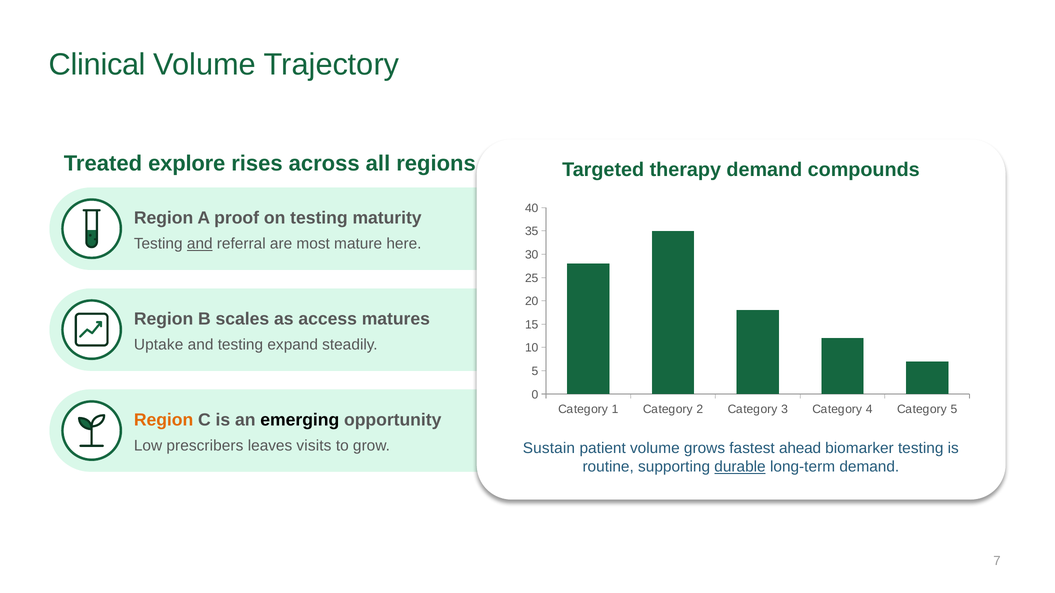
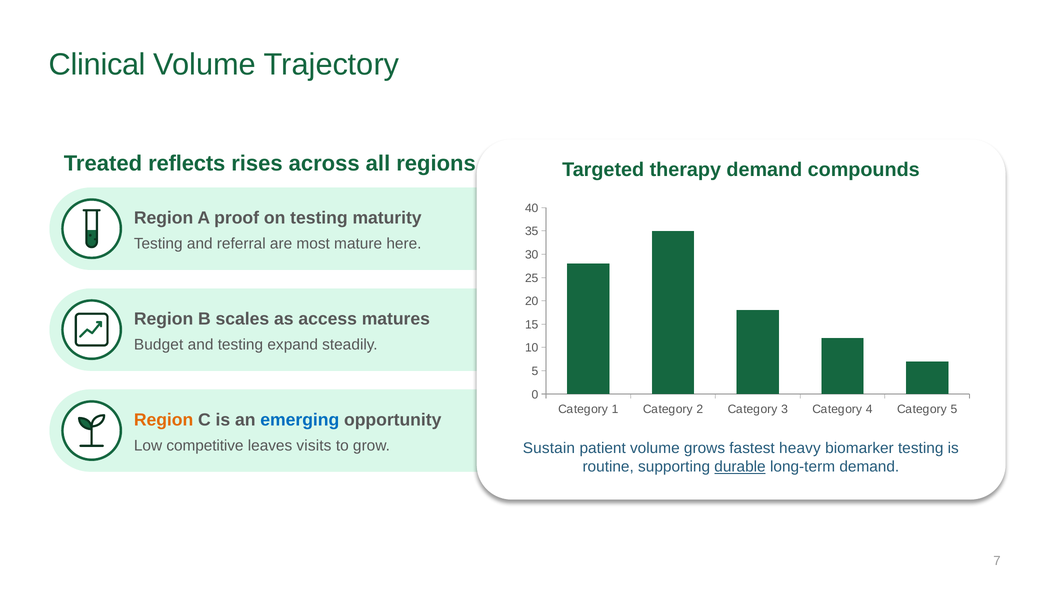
explore: explore -> reflects (187, 164)
and underline: present -> none (200, 244)
Uptake: Uptake -> Budget (159, 345)
emerging colour: black -> blue (300, 420)
prescribers: prescribers -> competitive (205, 446)
ahead: ahead -> heavy (800, 449)
